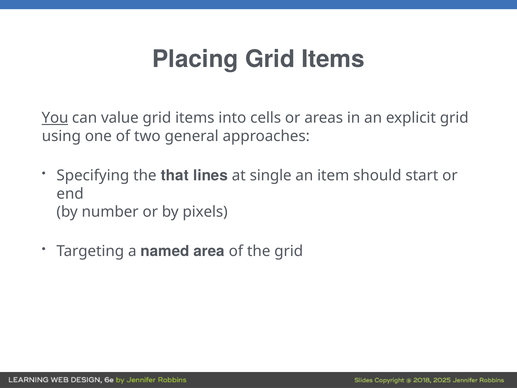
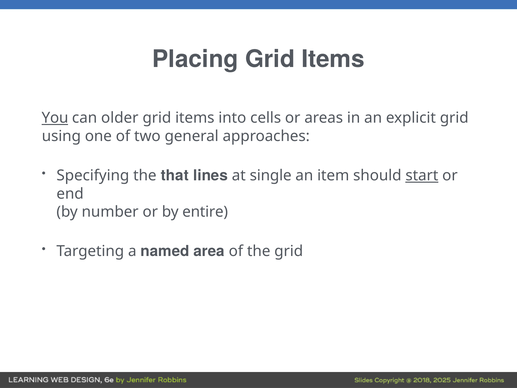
value: value -> older (120, 118)
start underline: none -> present (422, 175)
pixels: pixels -> entire (205, 212)
